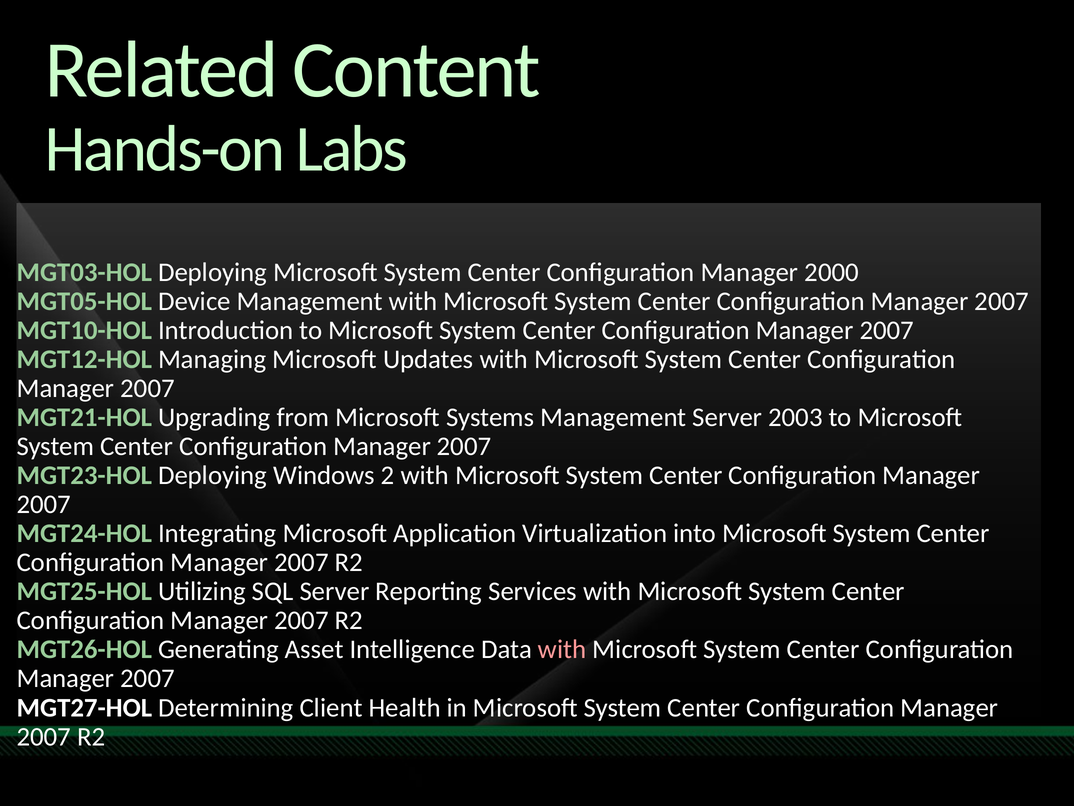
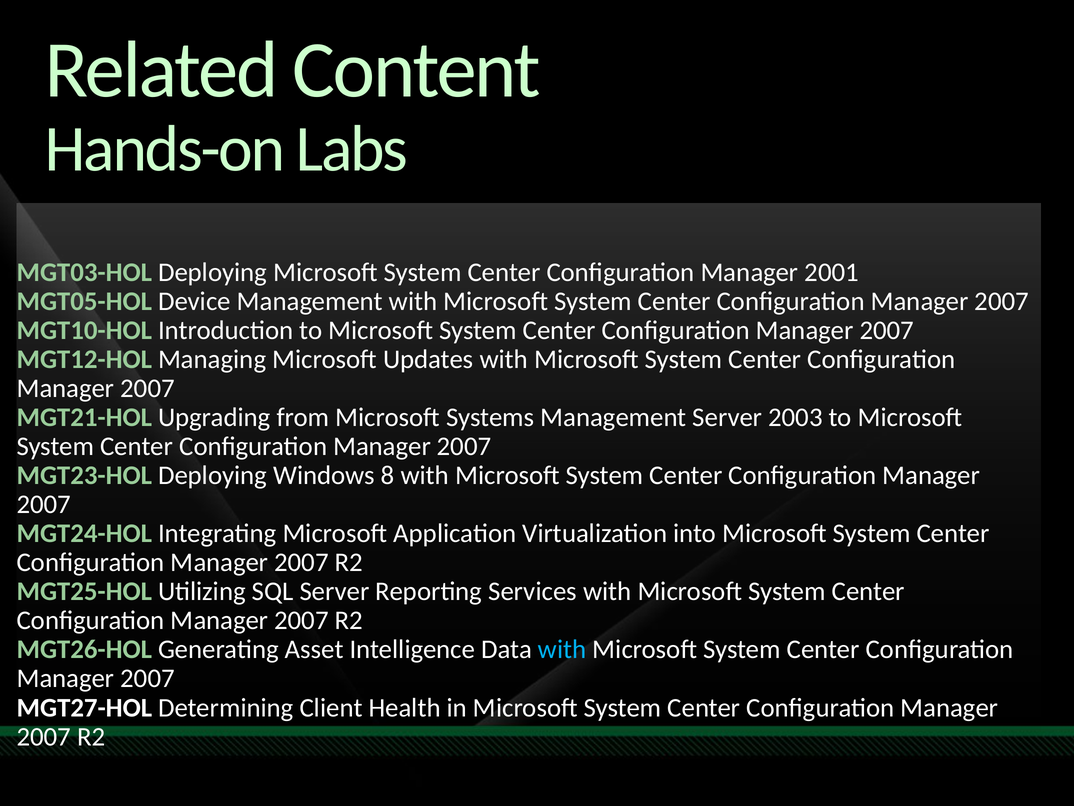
2000: 2000 -> 2001 (832, 272)
2: 2 -> 8 (388, 475)
with colour: pink -> light blue (562, 649)
